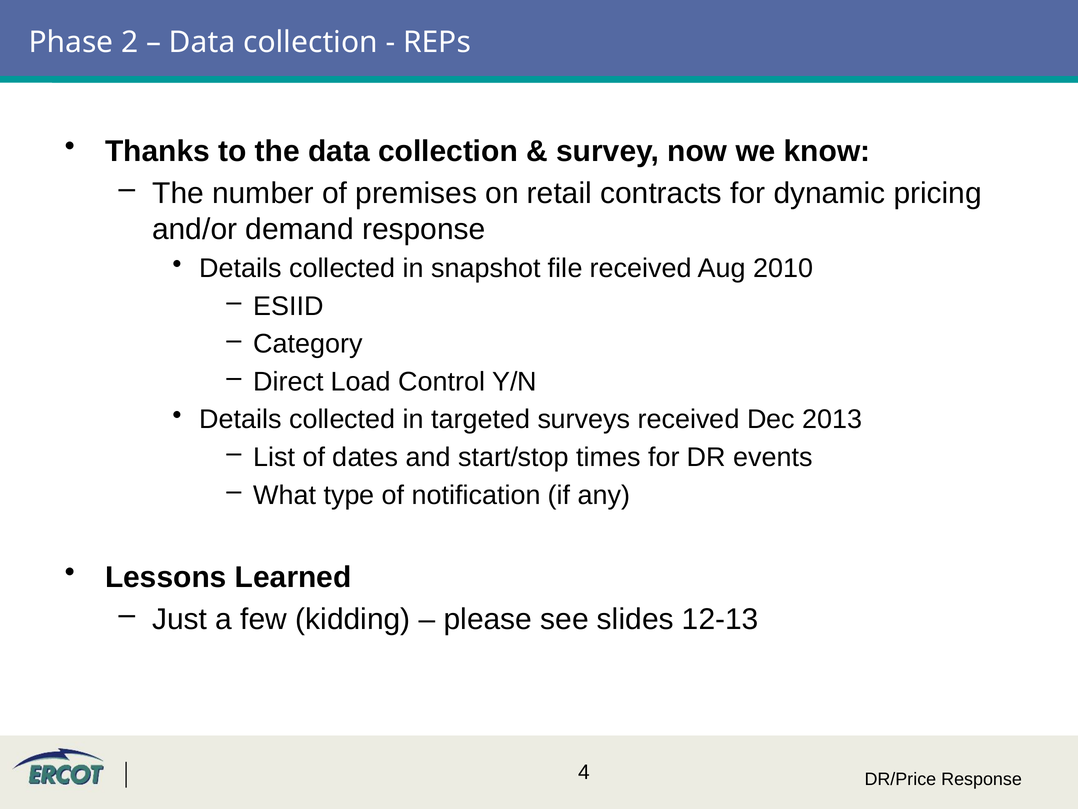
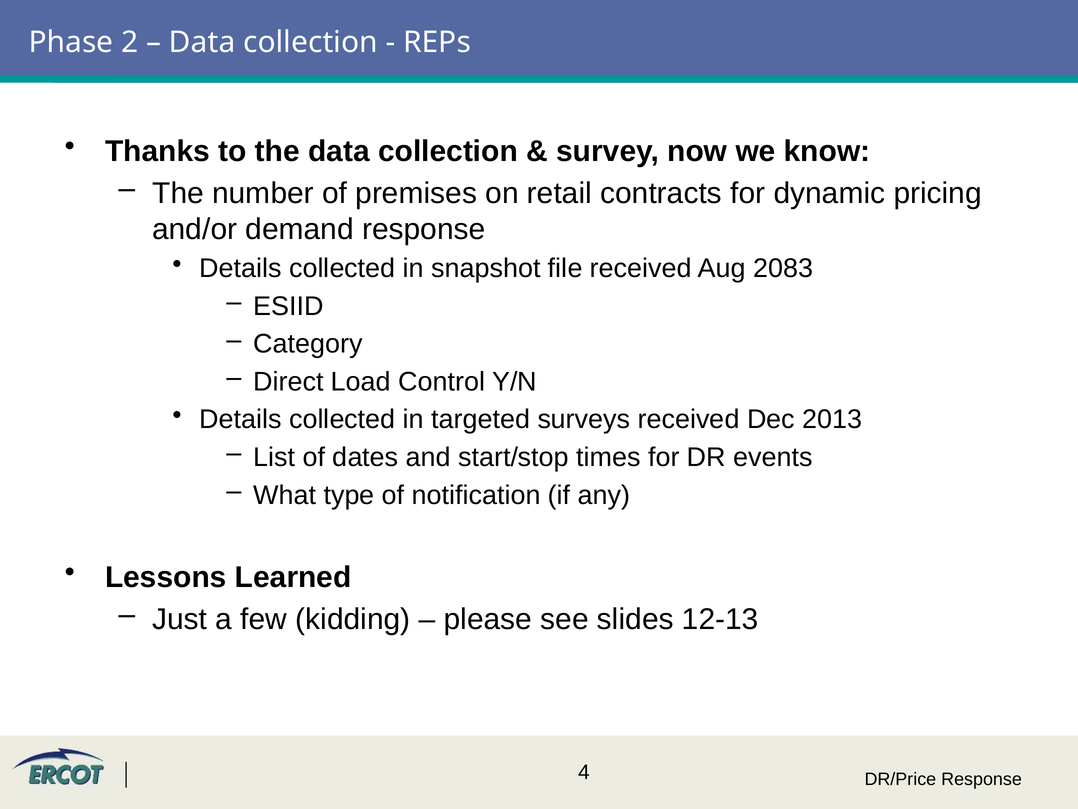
2010: 2010 -> 2083 (783, 268)
